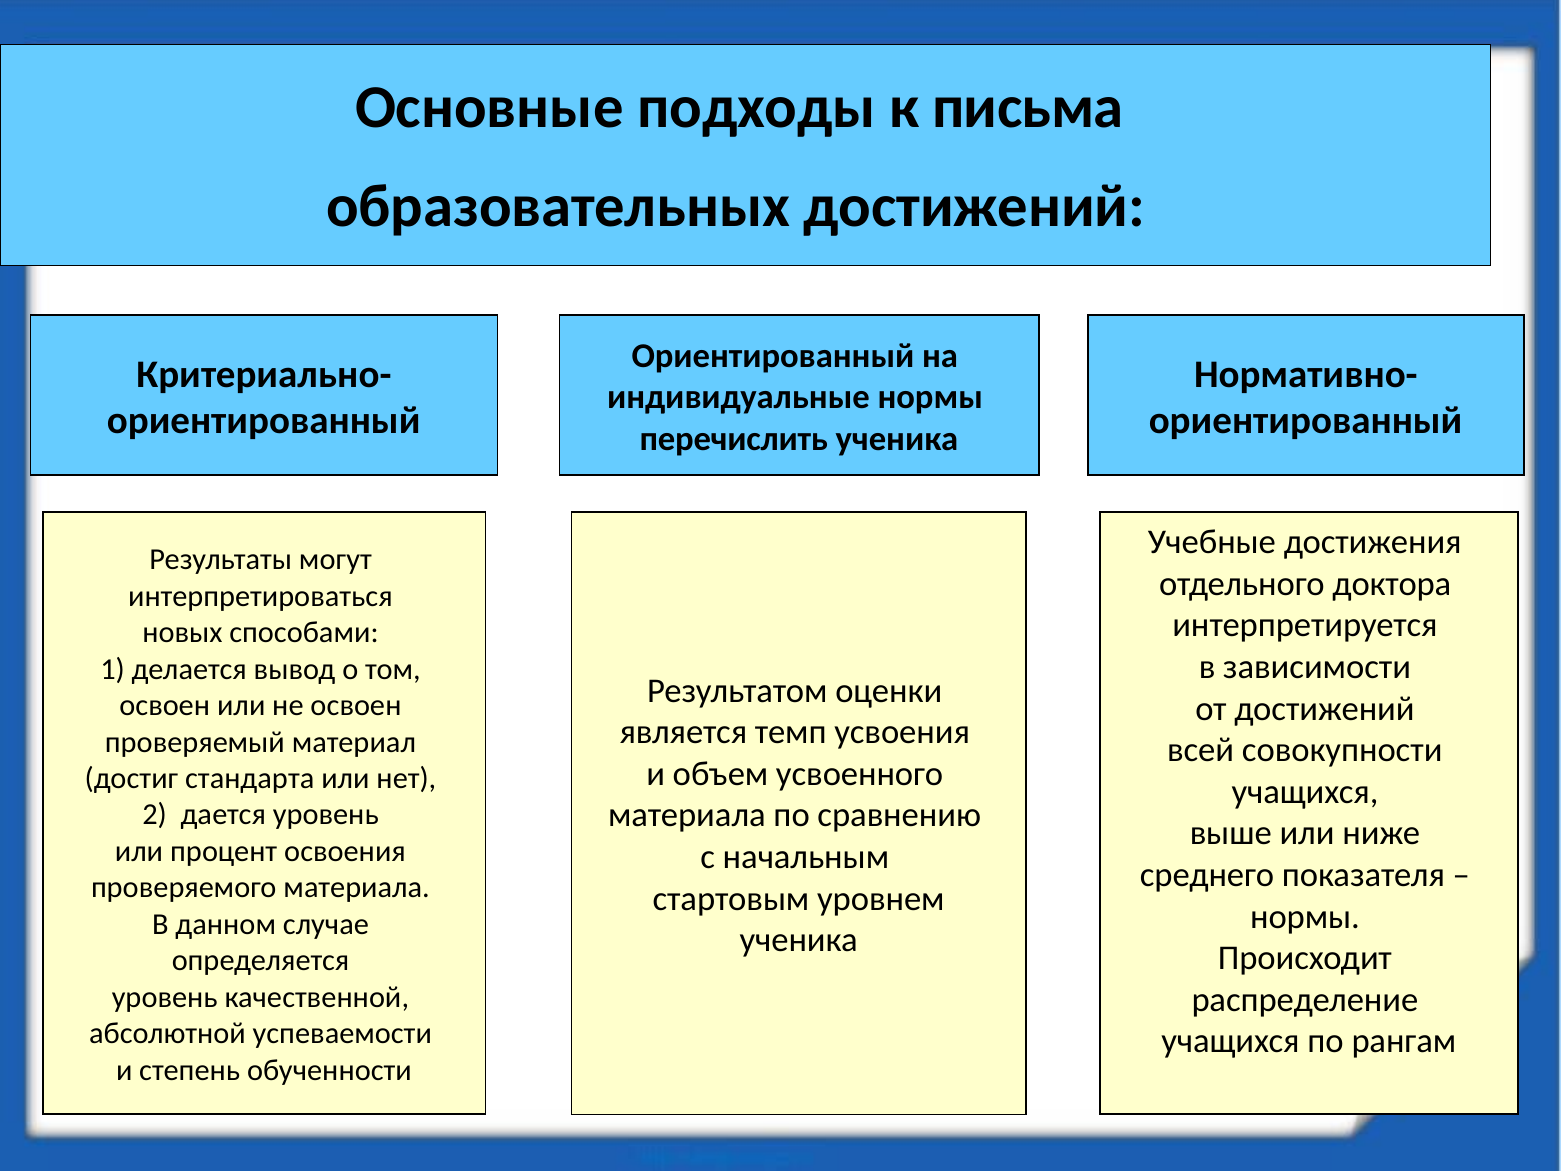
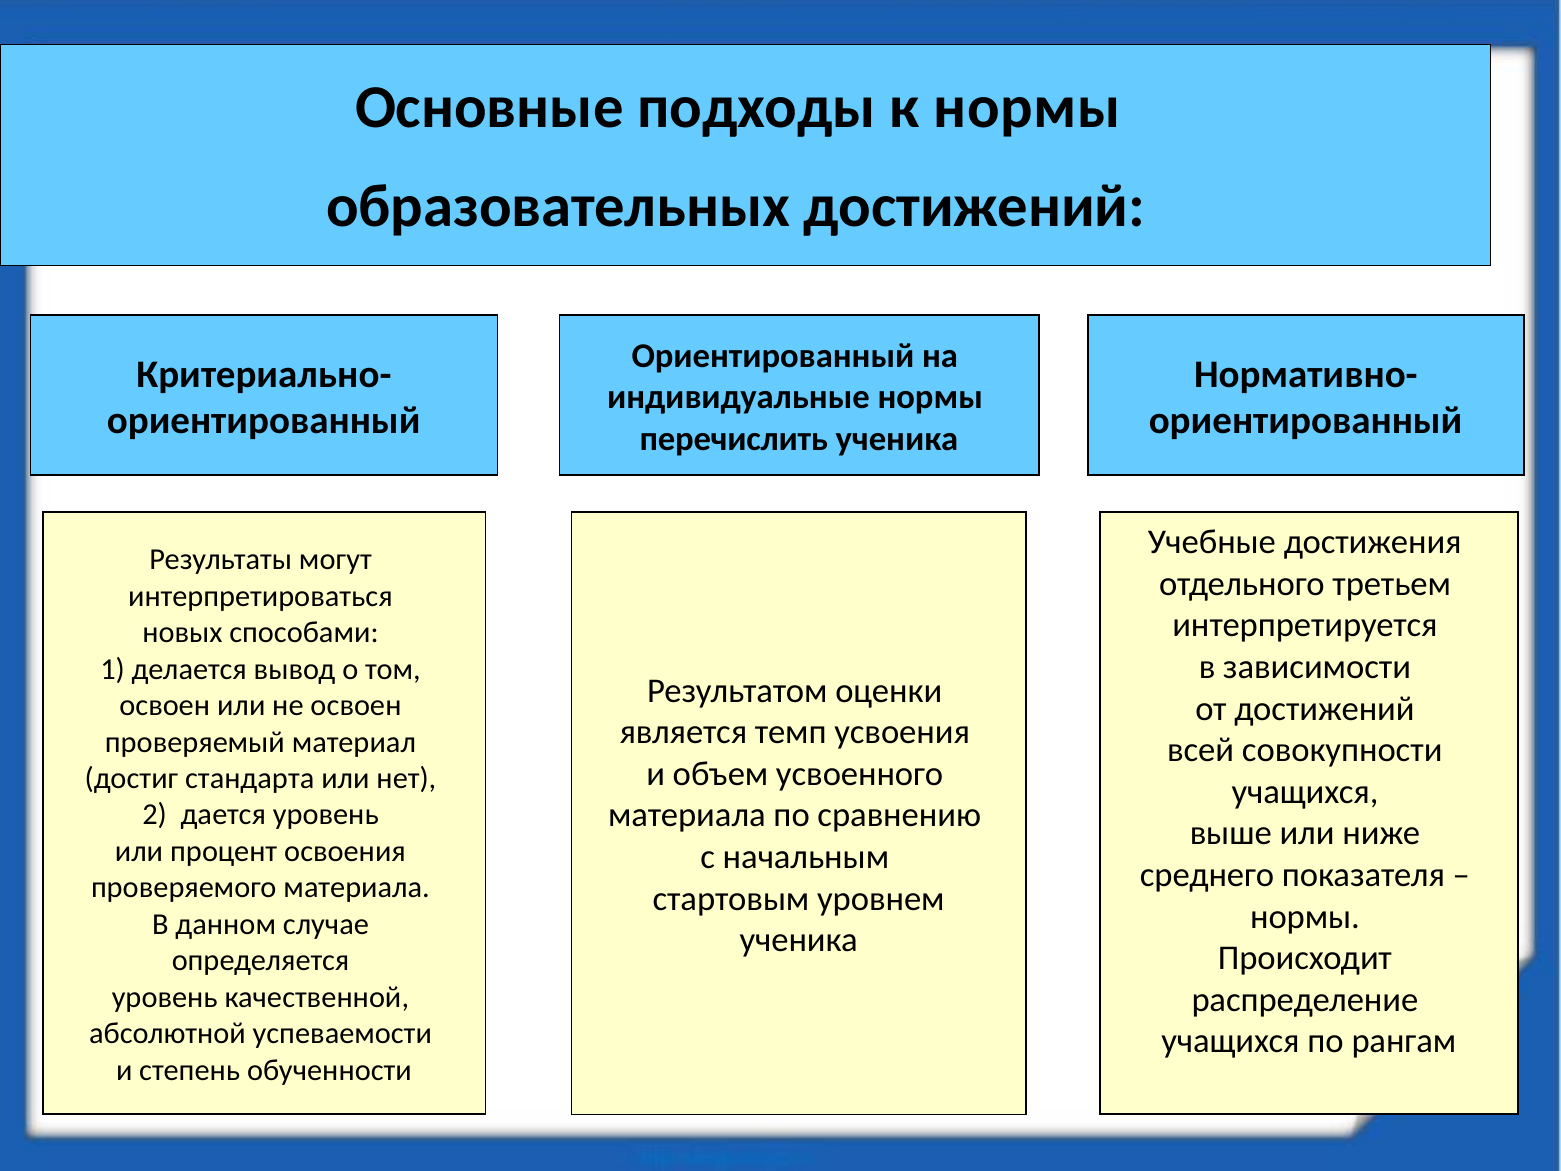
к письма: письма -> нормы (1027, 107)
доктора: доктора -> третьем (1392, 584)
